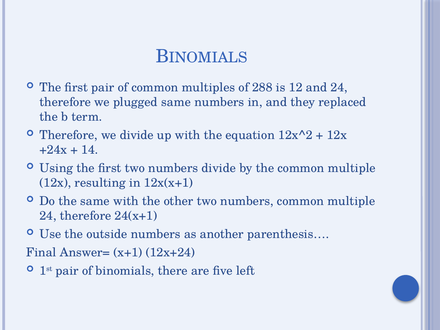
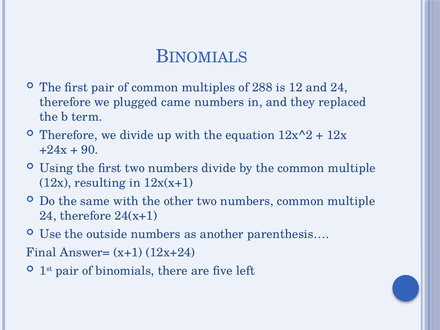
plugged same: same -> came (176, 102)
14: 14 -> 90 (90, 150)
